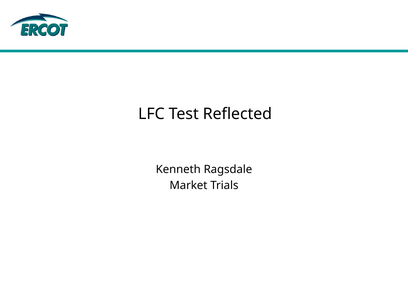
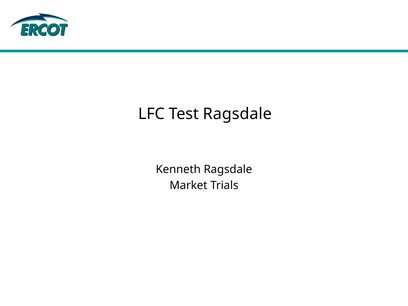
Test Reflected: Reflected -> Ragsdale (237, 114)
